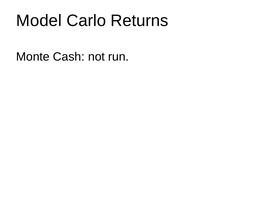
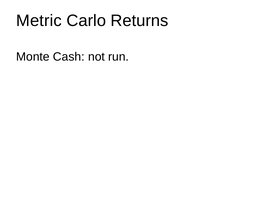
Model: Model -> Metric (39, 20)
